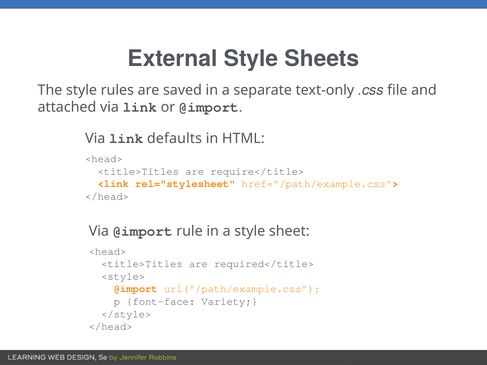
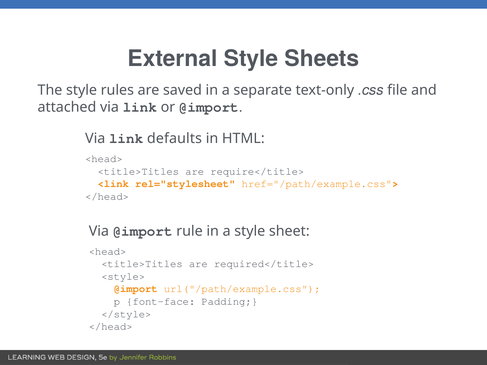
Variety: Variety -> Padding (230, 302)
